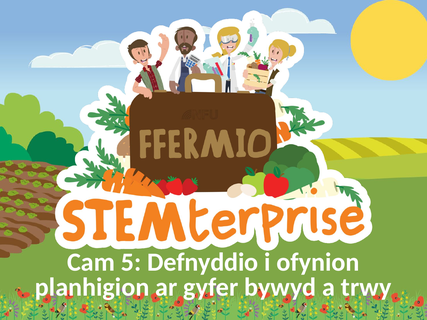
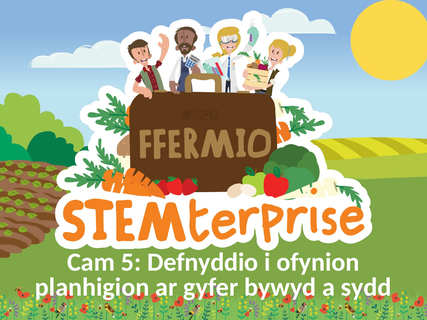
trwy: trwy -> sydd (366, 288)
